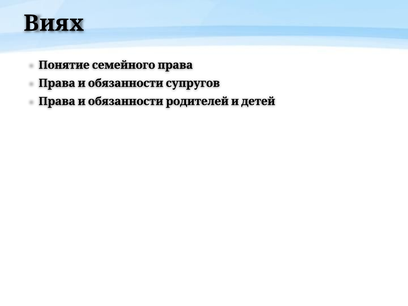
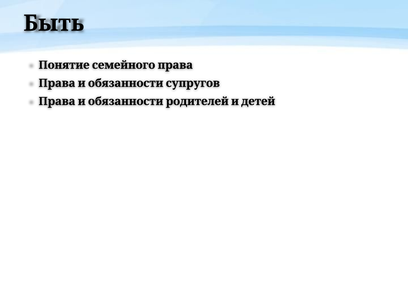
Виях: Виях -> Быть (54, 23)
